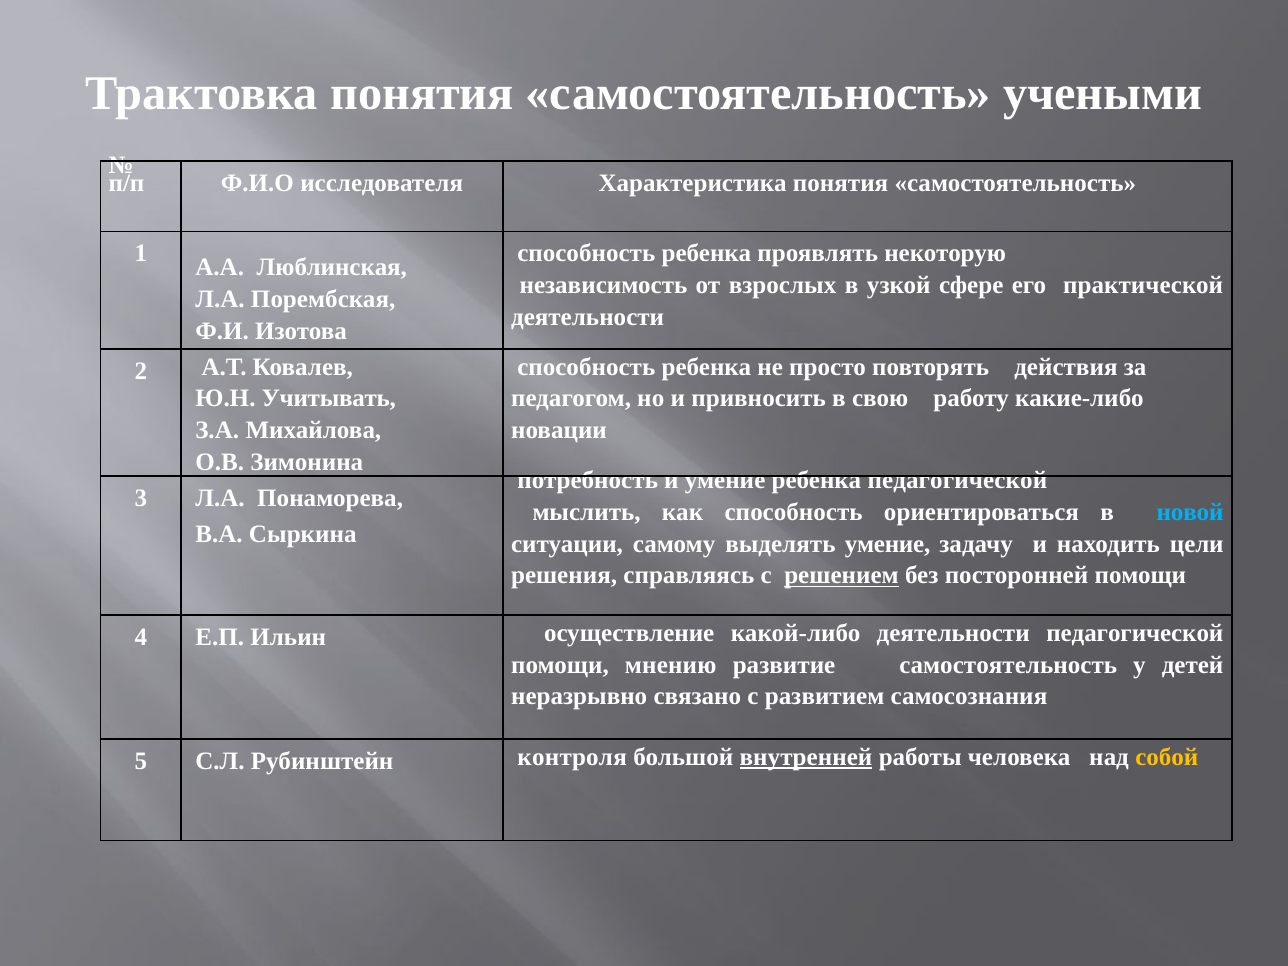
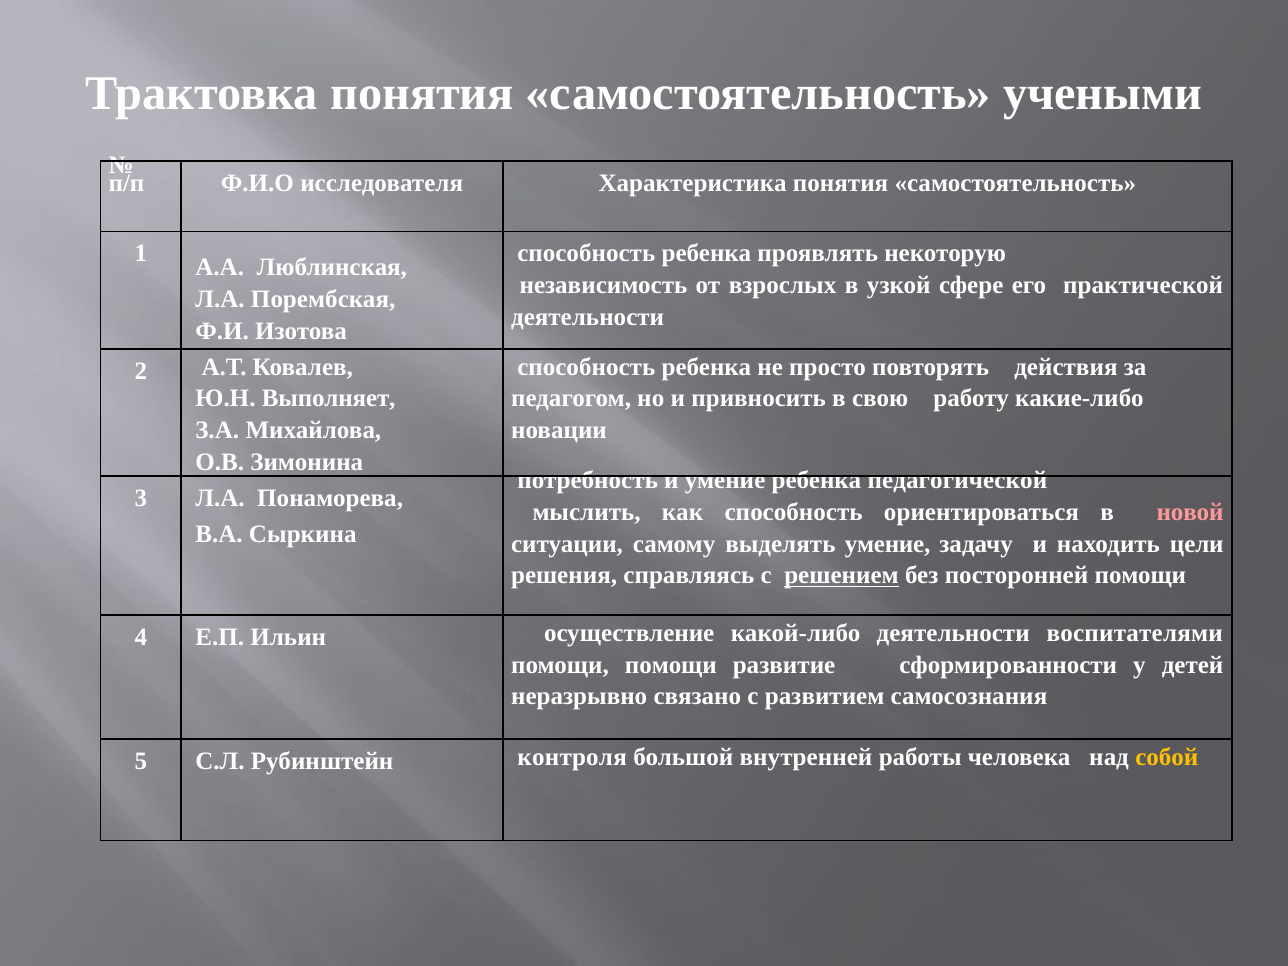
Учитывать: Учитывать -> Выполняет (329, 399)
новой colour: light blue -> pink (1190, 512)
деятельности педагогической: педагогической -> воспитателями (1135, 633)
помощи мнению: мнению -> помощи (671, 665)
развитие самостоятельность: самостоятельность -> сформированности (1008, 665)
внутренней underline: present -> none (806, 757)
